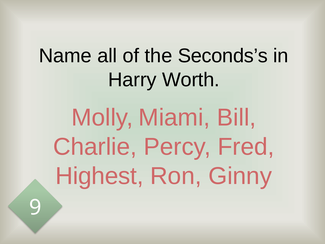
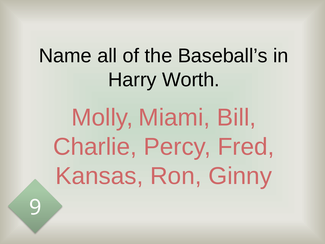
Seconds’s: Seconds’s -> Baseball’s (223, 56)
Highest: Highest -> Kansas (99, 176)
